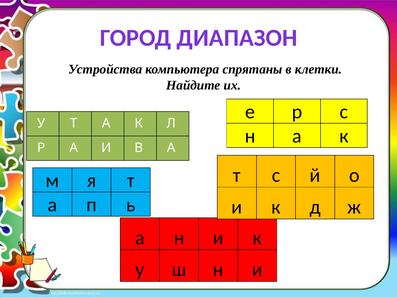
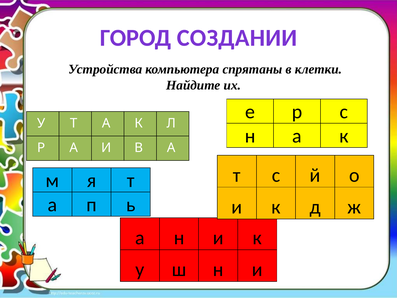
ДИАПАЗОН: ДИАПАЗОН -> СОЗДАНИИ (237, 38)
